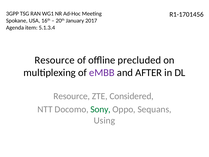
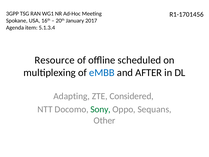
precluded: precluded -> scheduled (139, 60)
eMBB colour: purple -> blue (102, 72)
Resource: Resource -> Adapting (72, 96)
Using: Using -> Other (105, 120)
